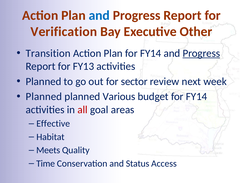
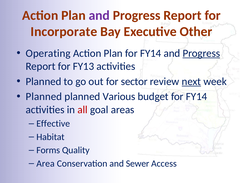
and colour: blue -> purple (99, 15)
Verification: Verification -> Incorporate (64, 32)
Transition: Transition -> Operating (48, 53)
next underline: none -> present (191, 81)
Meets: Meets -> Forms (48, 150)
Time: Time -> Area (45, 163)
Status: Status -> Sewer (138, 163)
